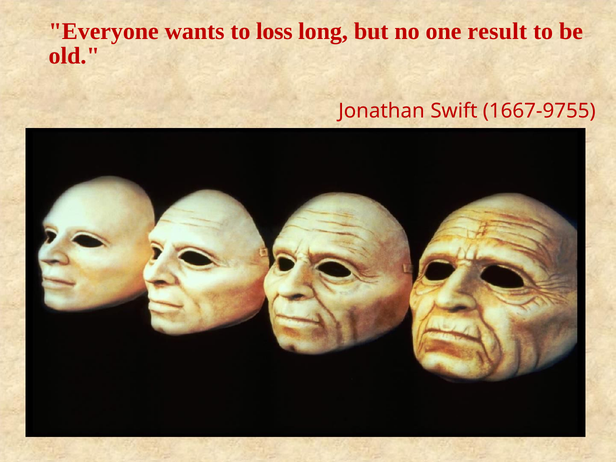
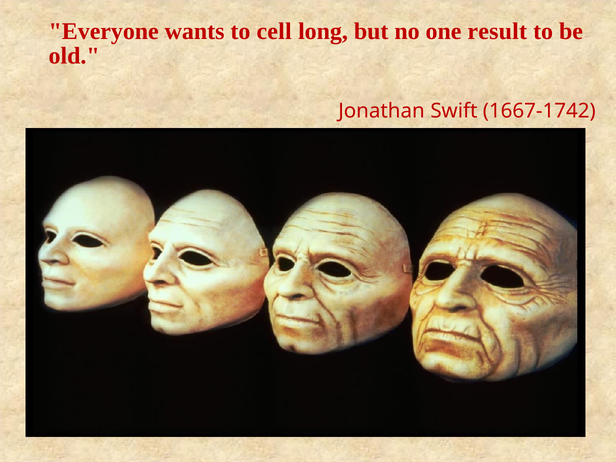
loss: loss -> cell (274, 31)
1667-9755: 1667-9755 -> 1667-1742 (539, 111)
